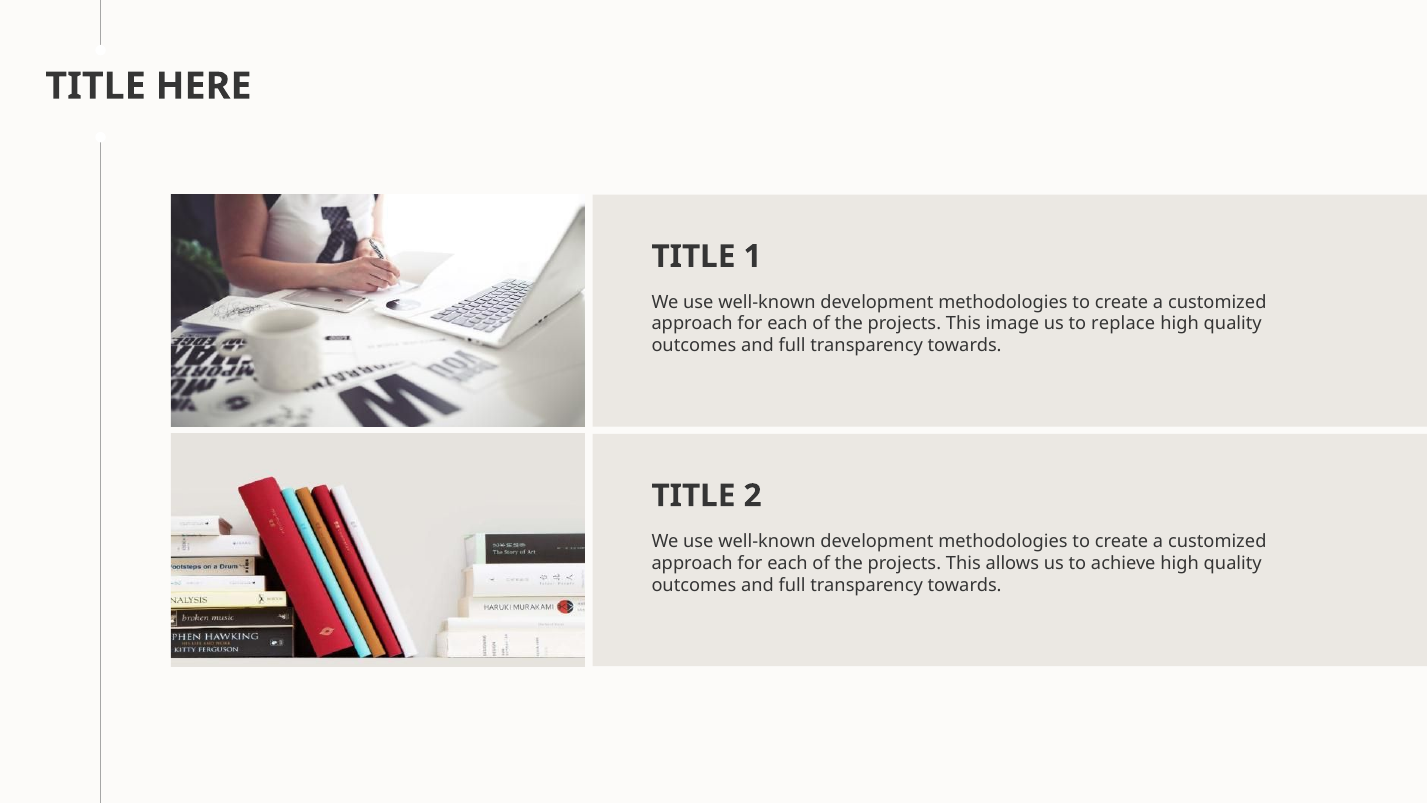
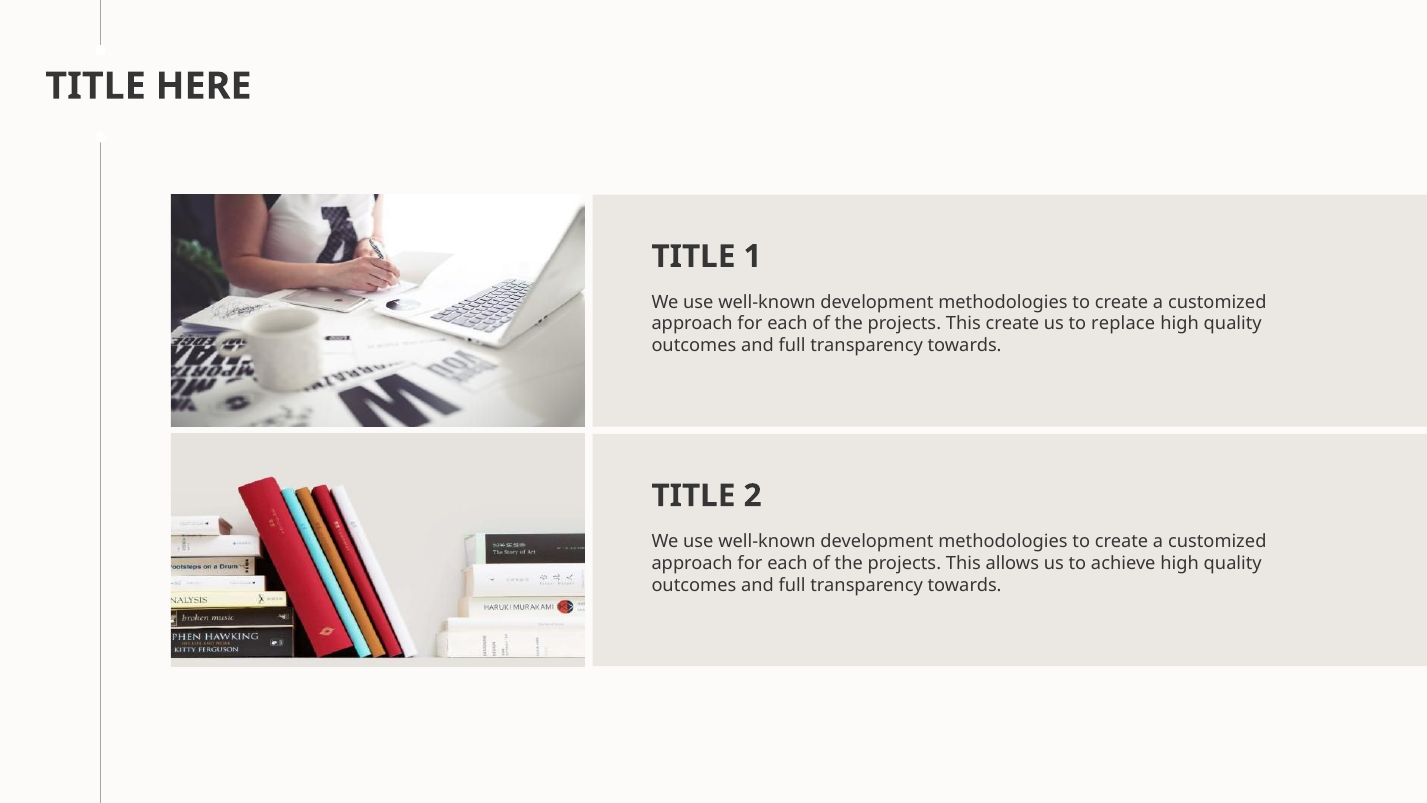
This image: image -> create (1012, 324)
